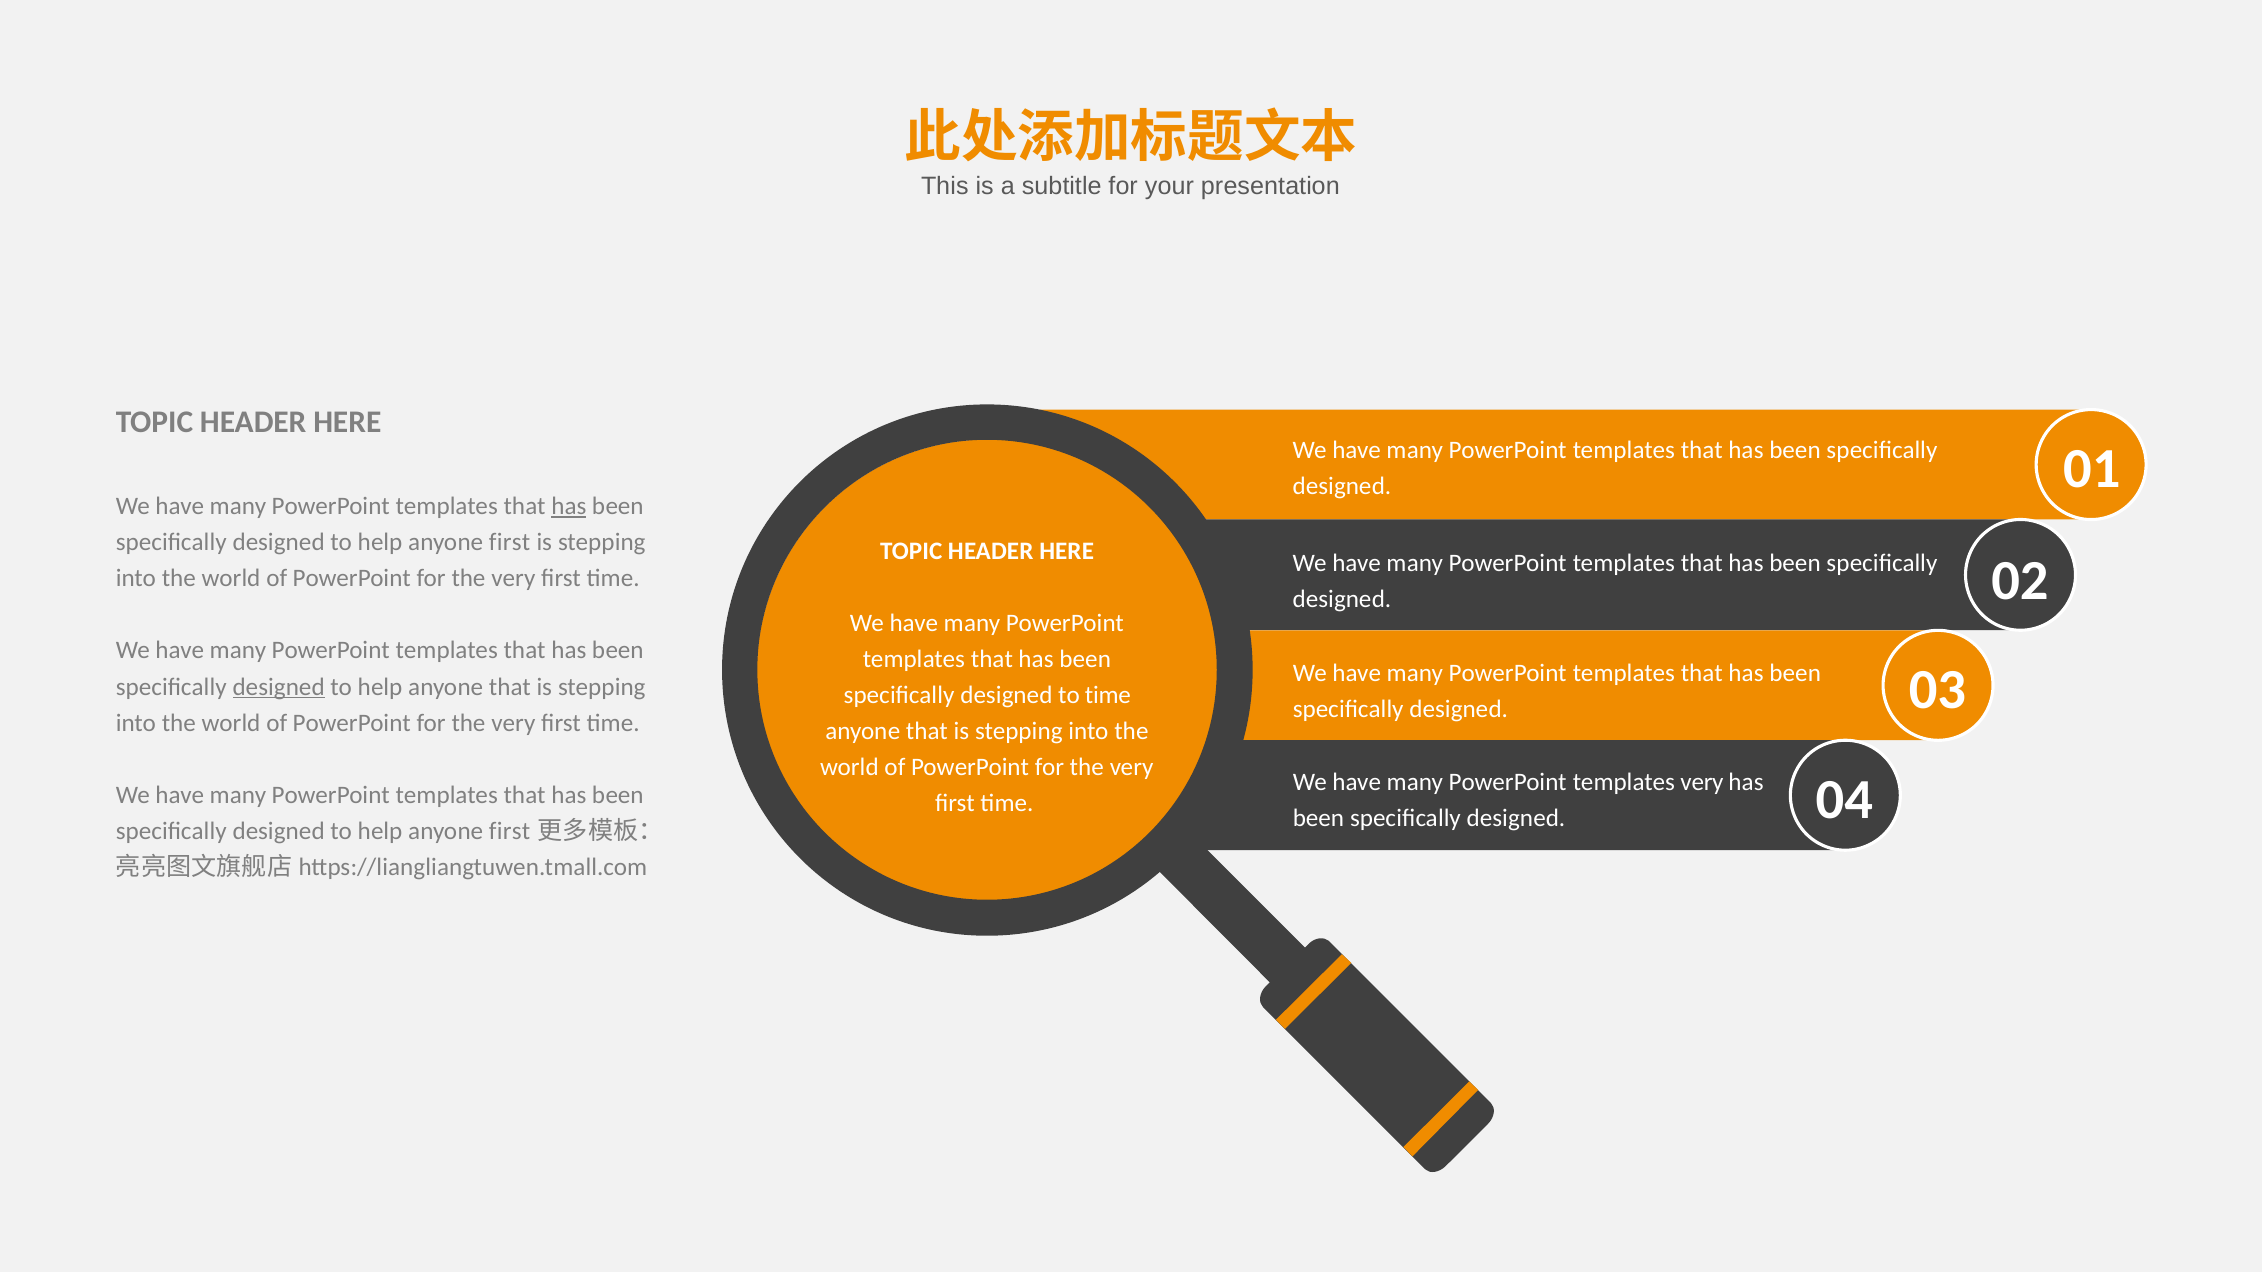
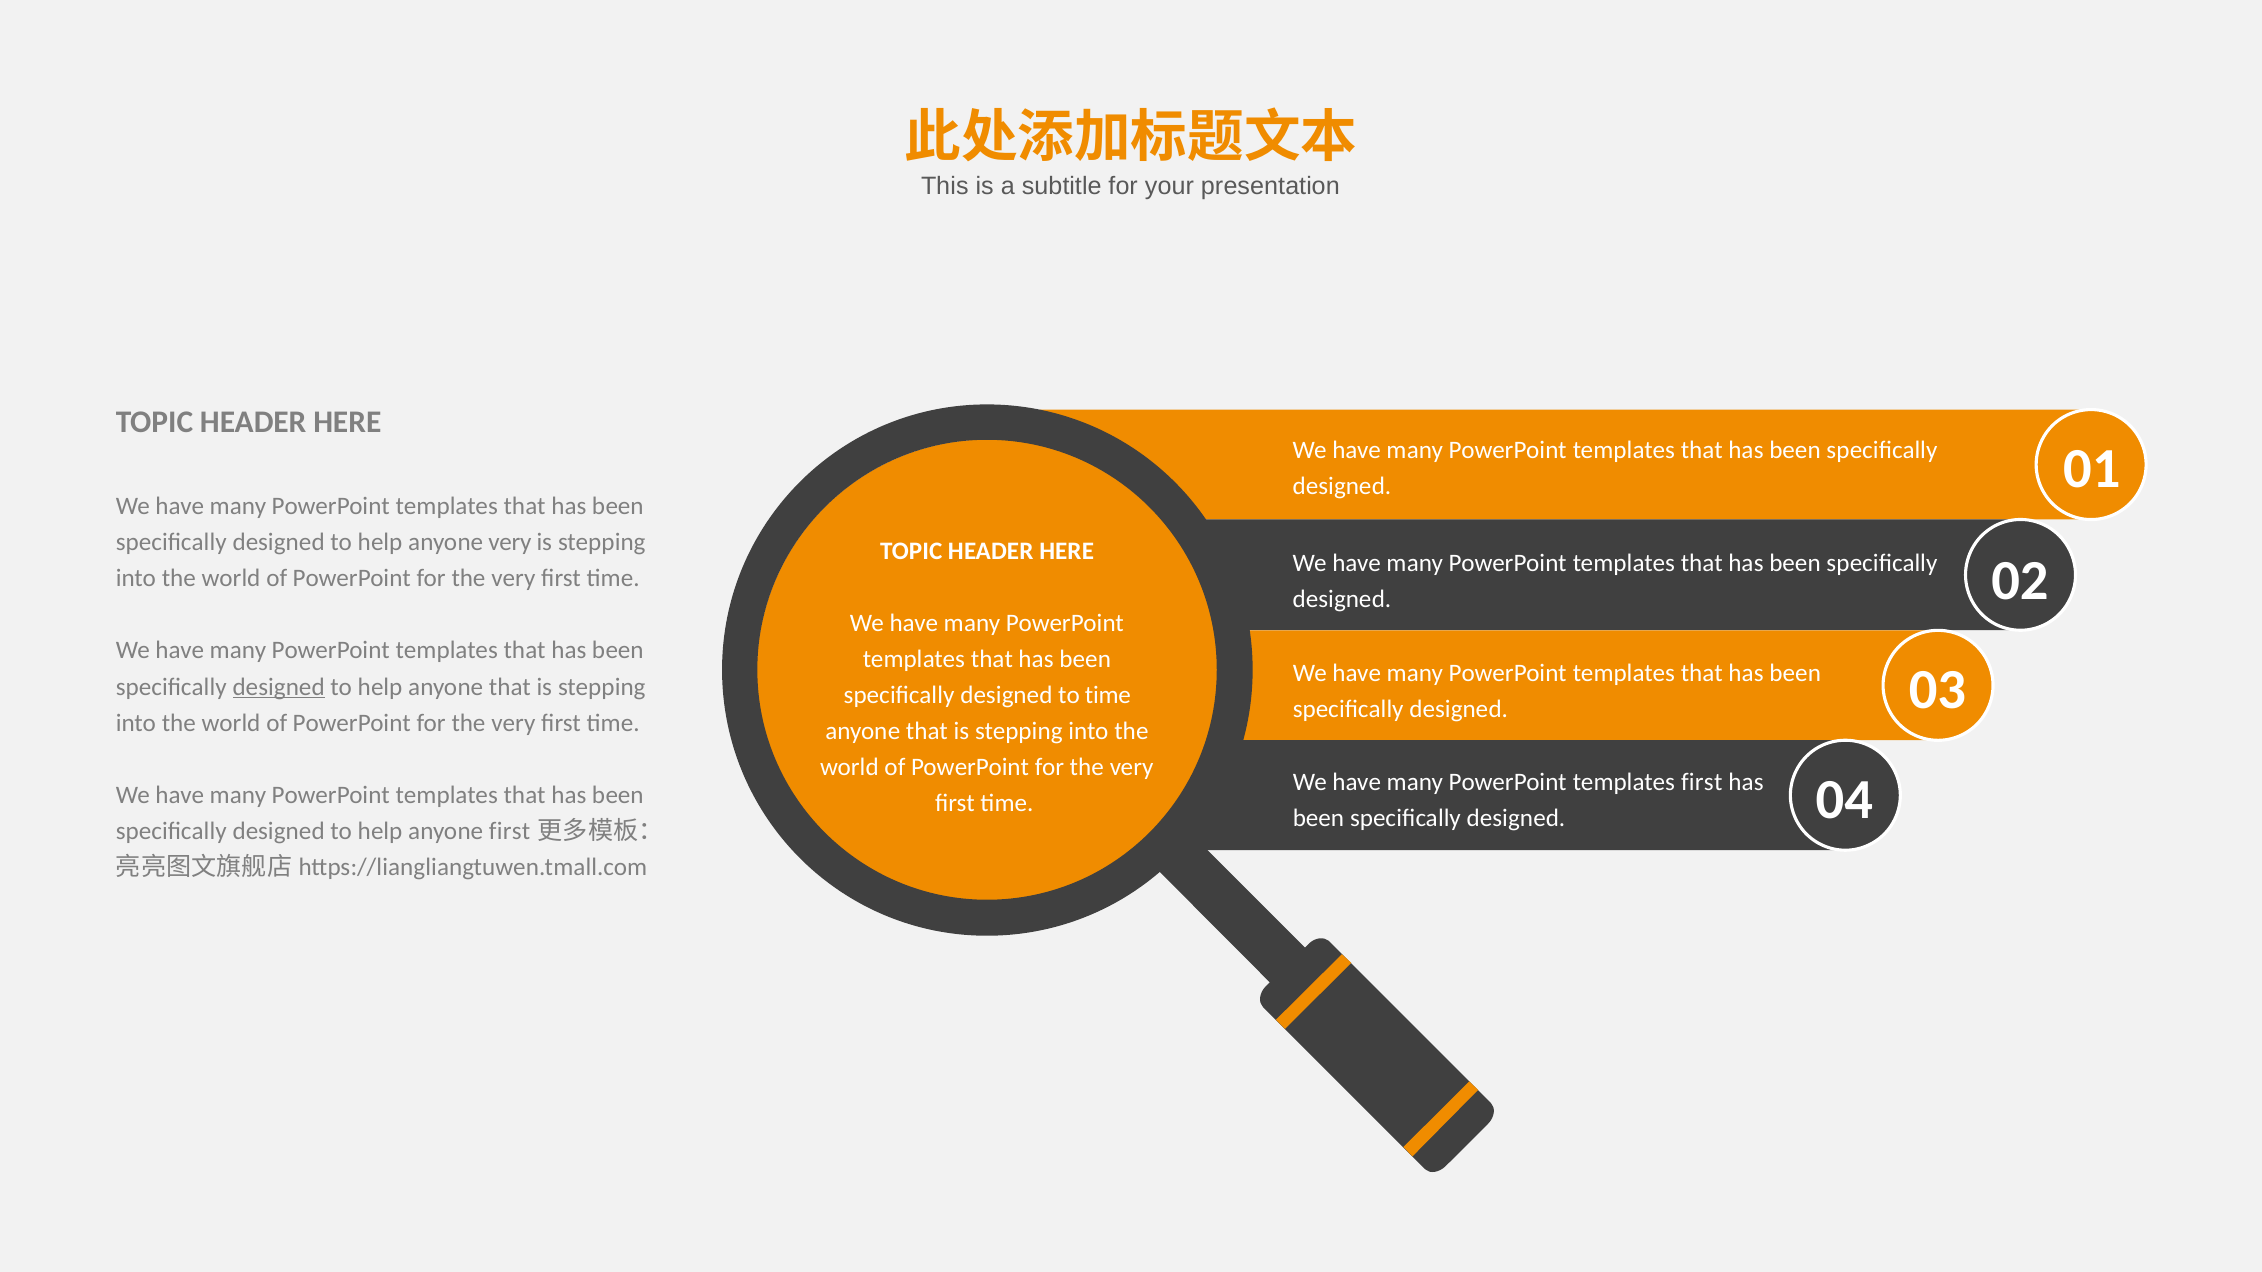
has underline: present -> none (569, 506)
first: first -> very (510, 542)
templates very: very -> first (1702, 782)
